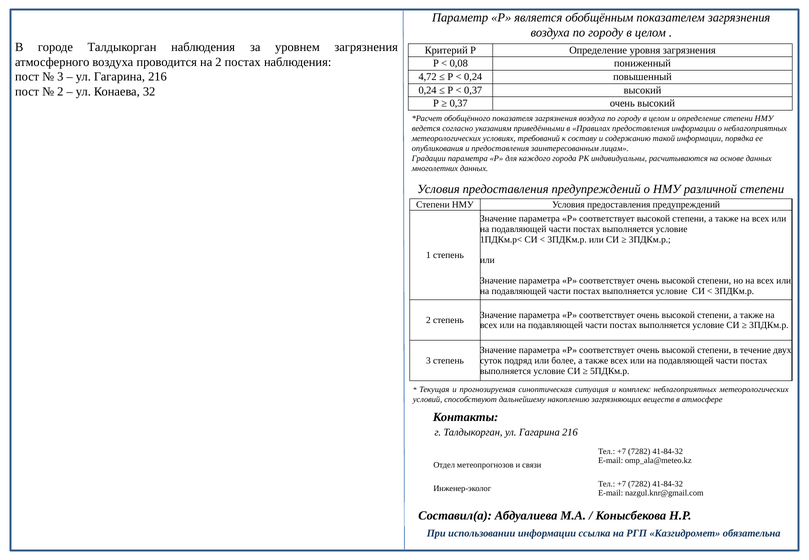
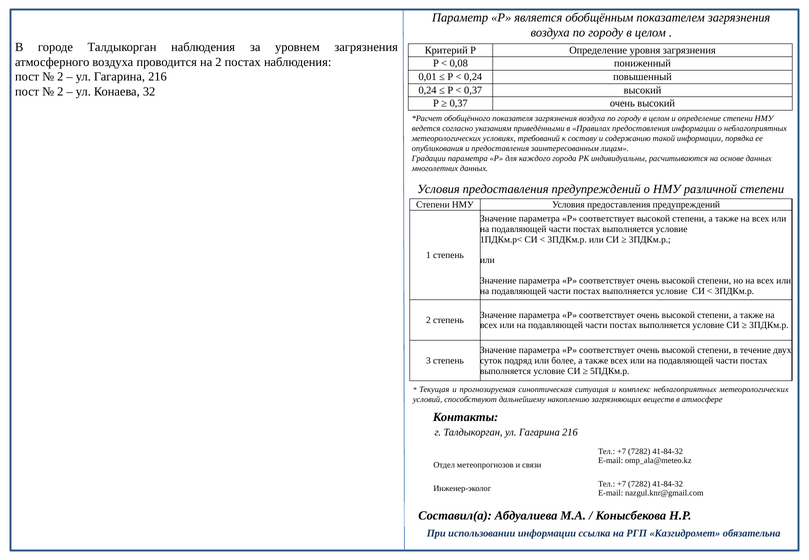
3: 3 -> 2 (60, 77)
4,72: 4,72 -> 0,01 (428, 77)
